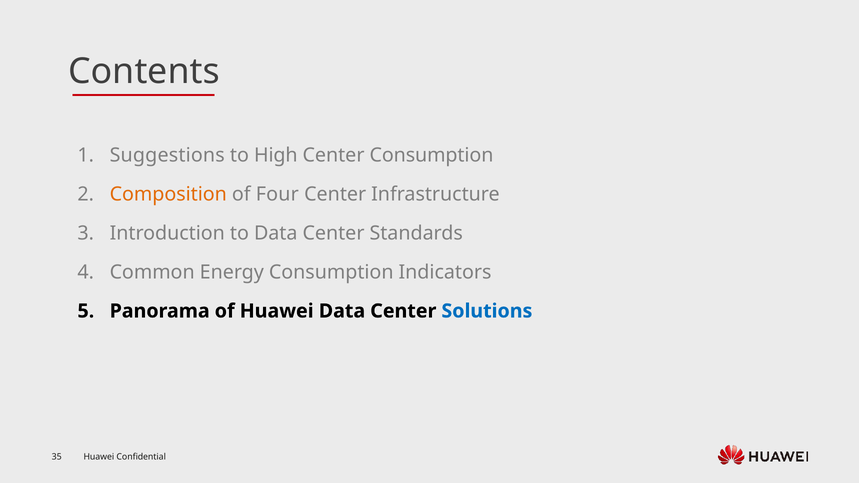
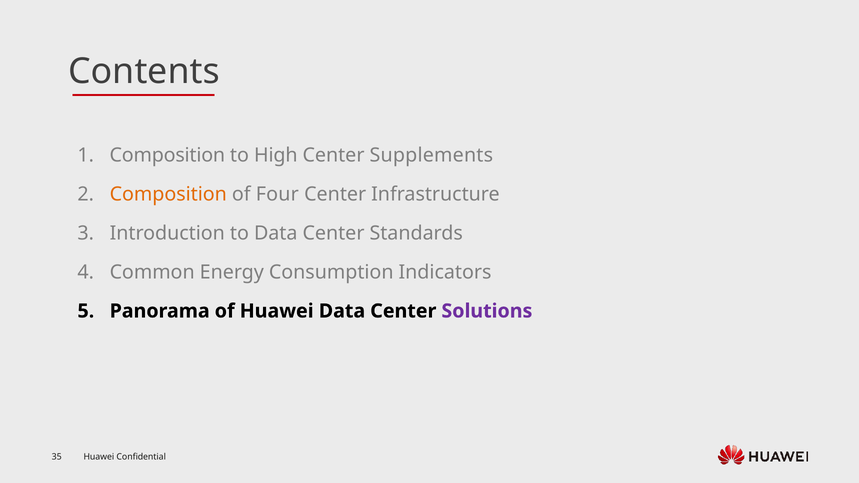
Suggestions: Suggestions -> Composition (167, 155)
Center Consumption: Consumption -> Supplements (431, 155)
Solutions colour: blue -> purple (487, 311)
